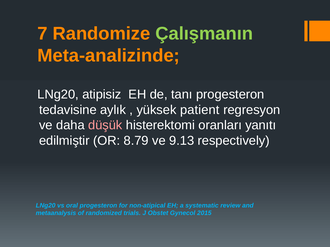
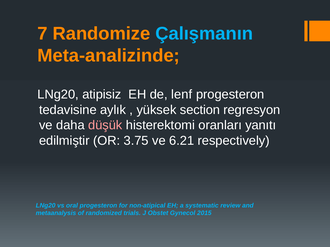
Çalışmanın colour: light green -> light blue (204, 34)
tanı: tanı -> lenf (182, 95)
patient: patient -> section (200, 110)
8.79: 8.79 -> 3.75 (136, 141)
9.13: 9.13 -> 6.21 (182, 141)
